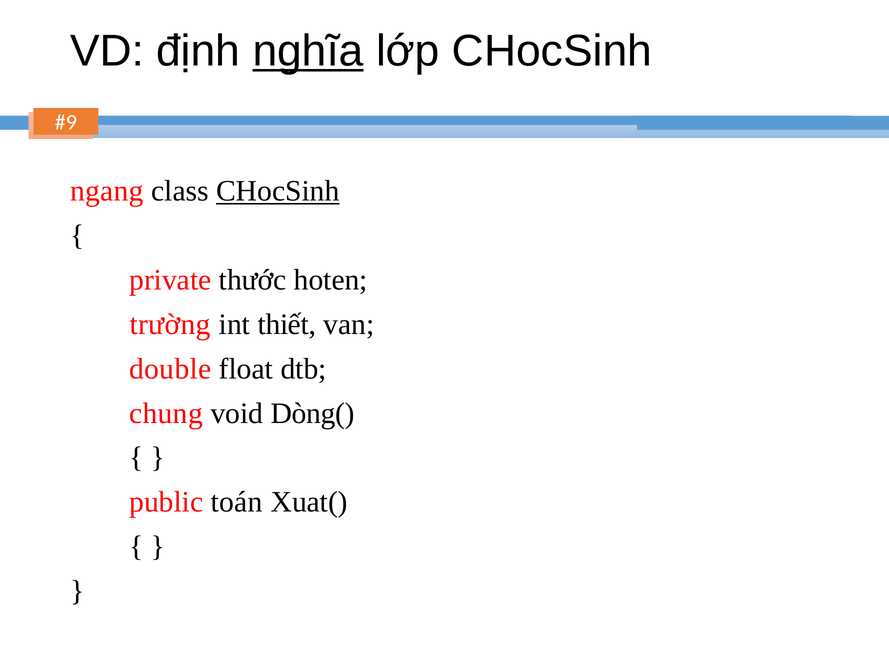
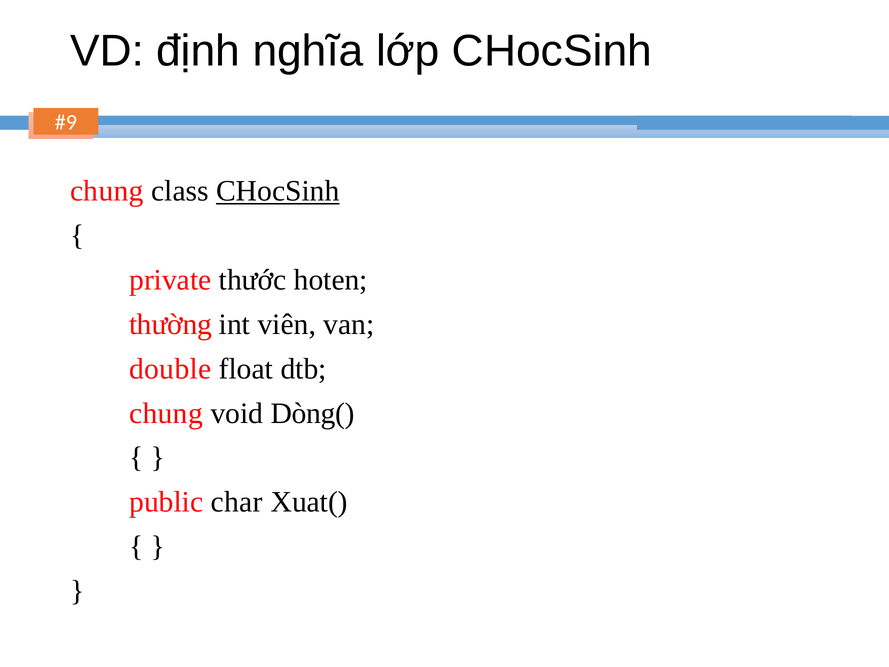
nghĩa underline: present -> none (308, 51)
ngang: ngang -> chung (107, 191)
trường: trường -> thường (171, 324)
thiết: thiết -> viên (287, 324)
toán: toán -> char (237, 502)
